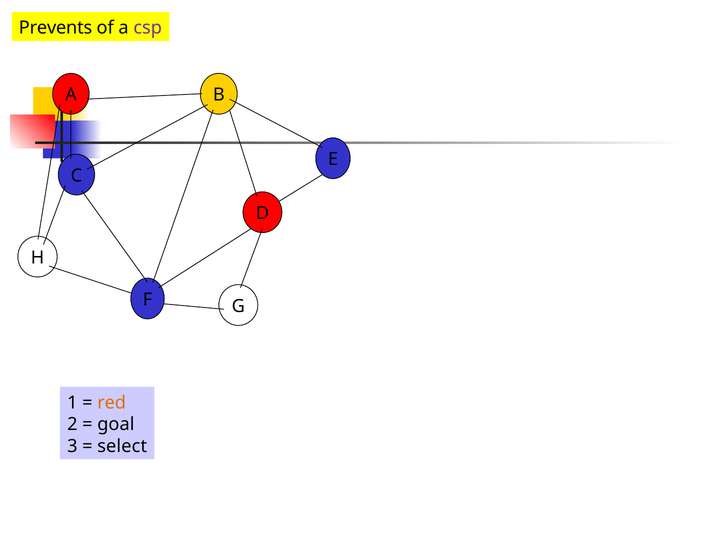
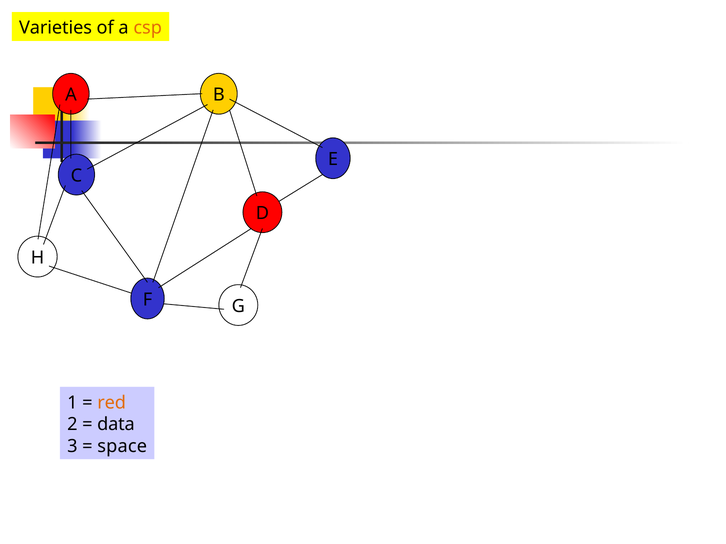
Prevents: Prevents -> Varieties (55, 28)
csp colour: purple -> orange (148, 28)
goal: goal -> data (116, 425)
select: select -> space (122, 446)
